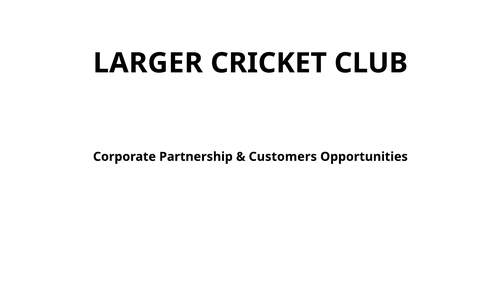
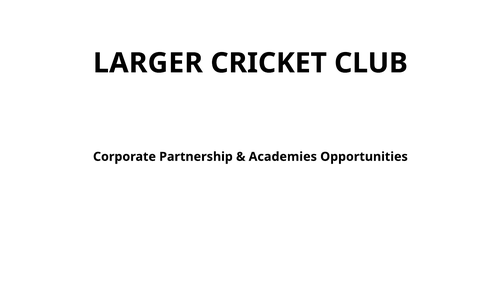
Customers: Customers -> Academies (283, 157)
